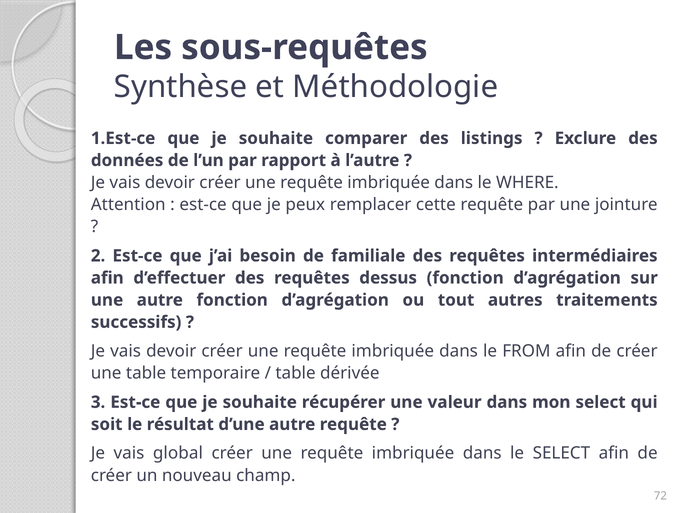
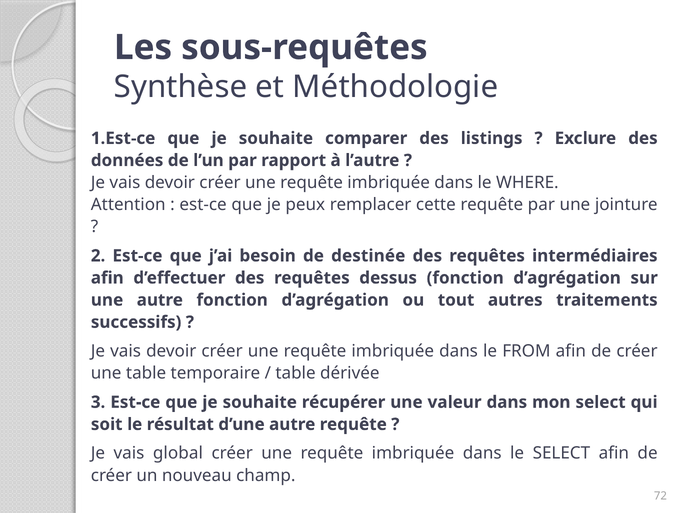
familiale: familiale -> destinée (368, 255)
